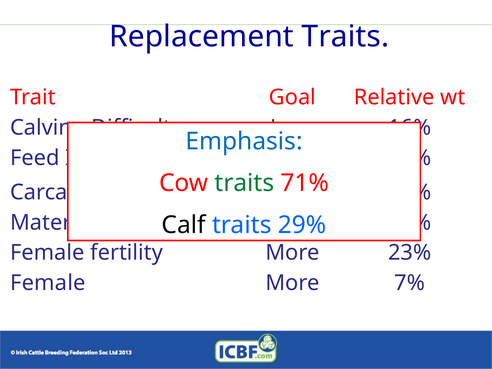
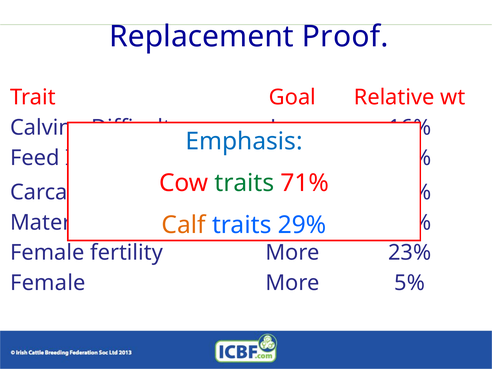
Replacement Traits: Traits -> Proof (345, 37)
Calf colour: black -> orange (184, 225)
7%: 7% -> 5% (410, 283)
